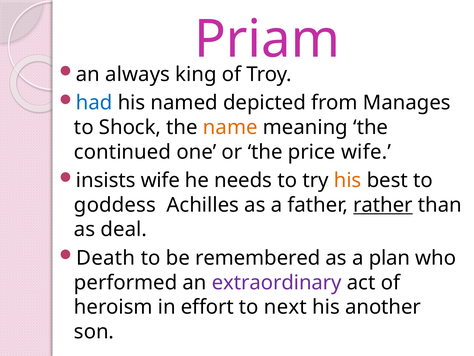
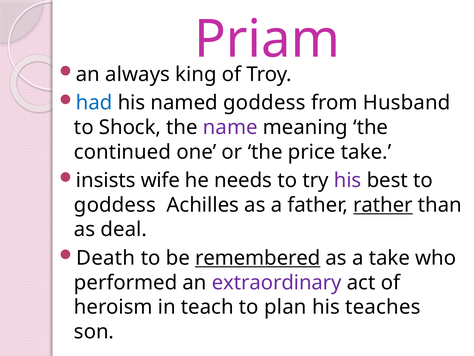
named depicted: depicted -> goddess (264, 103)
Manages: Manages -> Husband (407, 103)
name colour: orange -> purple (230, 127)
price wife: wife -> take (366, 152)
his colour: orange -> purple (348, 180)
remembered underline: none -> present (258, 258)
a plan: plan -> take (389, 258)
effort: effort -> teach (207, 307)
next: next -> plan (285, 307)
another: another -> teaches (383, 307)
